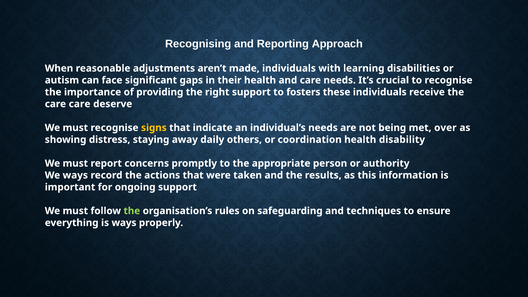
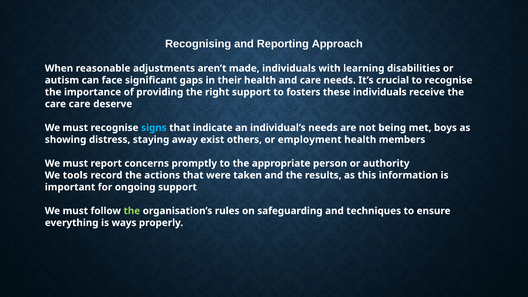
signs colour: yellow -> light blue (154, 128)
over: over -> boys (445, 128)
daily: daily -> exist (212, 140)
coordination: coordination -> employment (310, 140)
disability: disability -> members (402, 140)
We ways: ways -> tools (75, 175)
